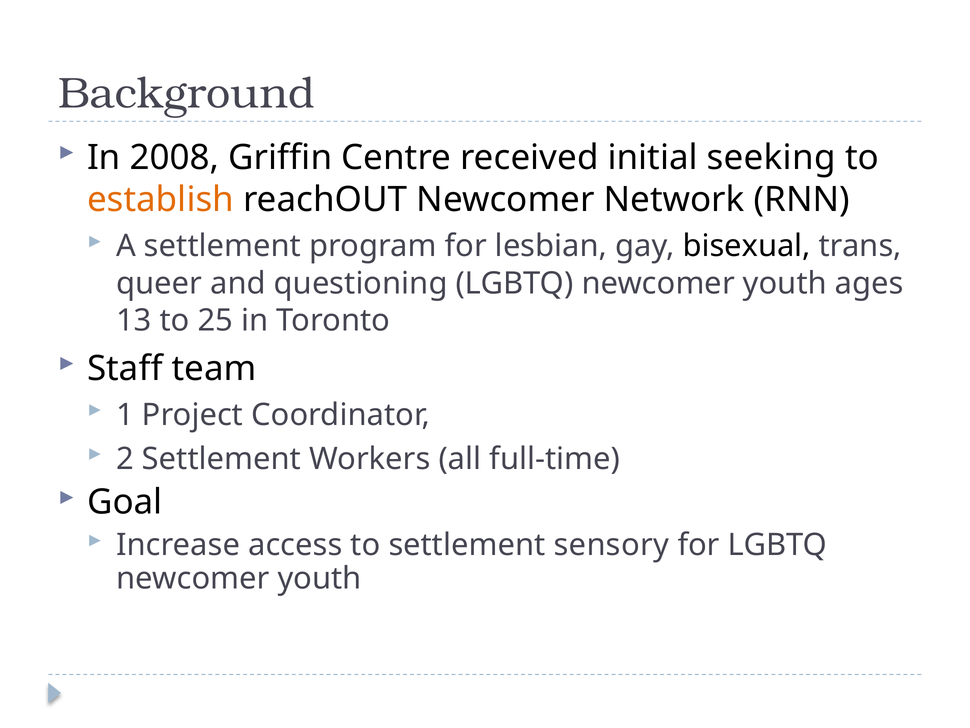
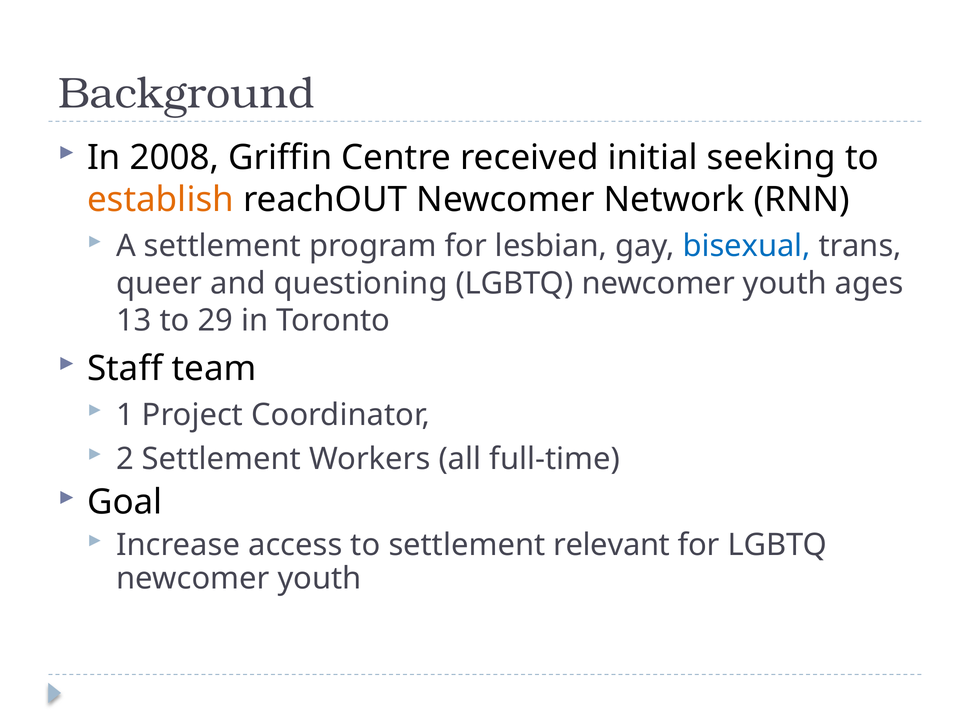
bisexual colour: black -> blue (747, 246)
25: 25 -> 29 (215, 320)
sensory: sensory -> relevant (612, 544)
